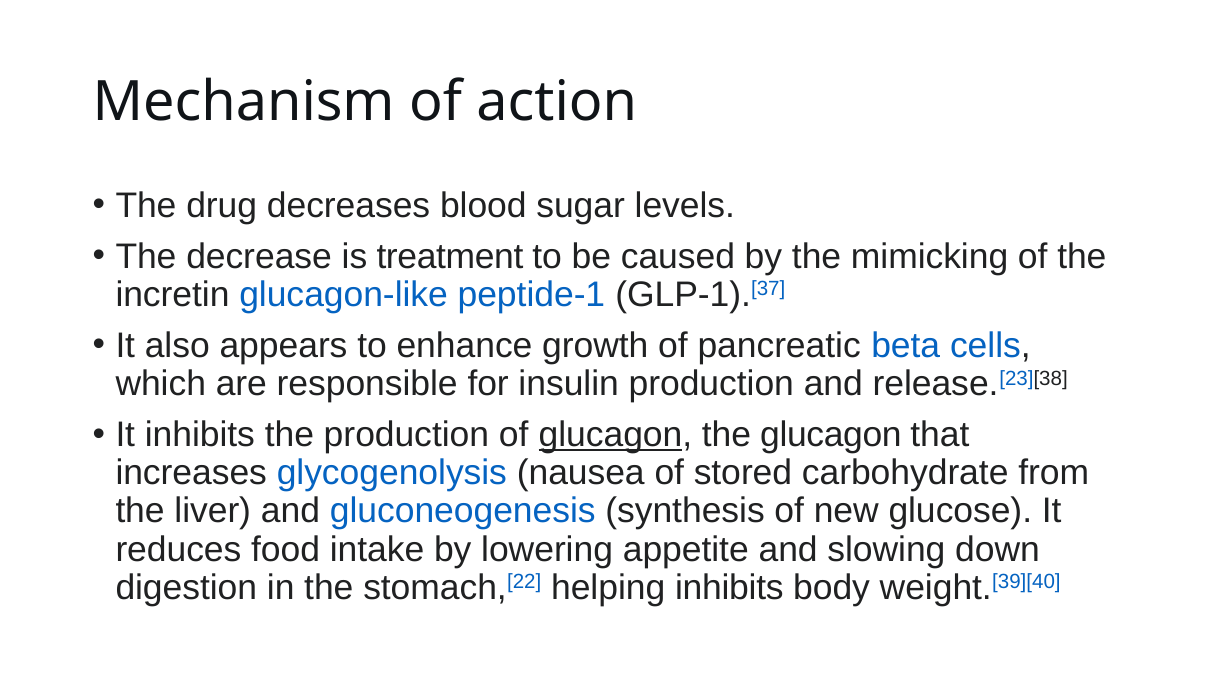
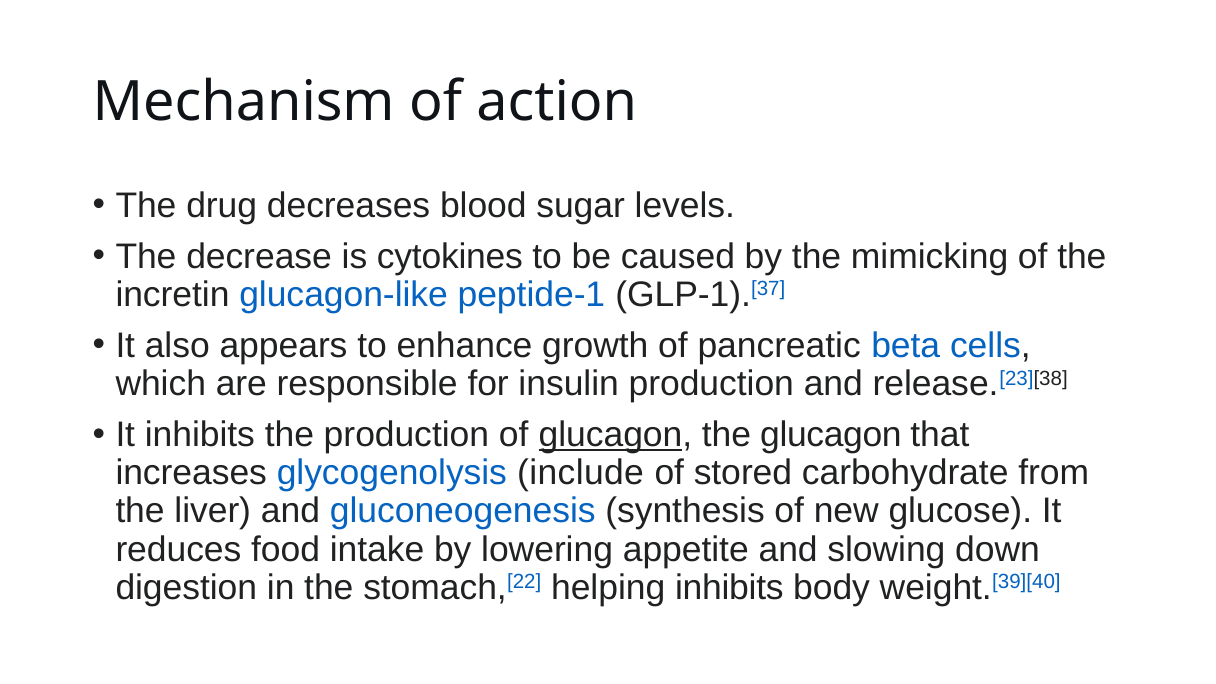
treatment: treatment -> cytokines (450, 256)
nausea: nausea -> include (581, 473)
